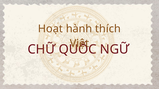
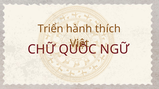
Hoạt: Hoạt -> Triển (51, 29)
